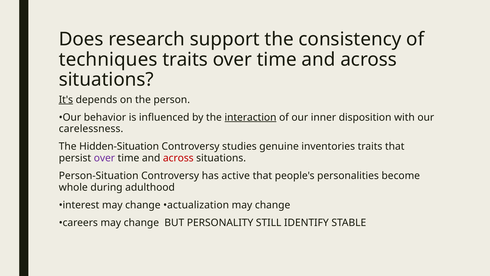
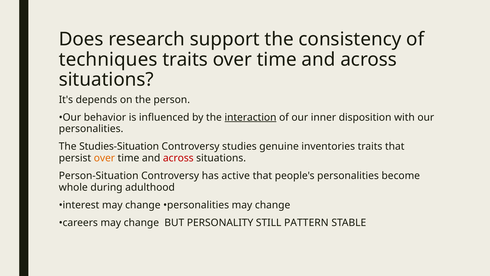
It's underline: present -> none (66, 100)
carelessness: carelessness -> personalities (91, 129)
Hidden-Situation: Hidden-Situation -> Studies-Situation (119, 146)
over colour: purple -> orange (104, 158)
change actualization: actualization -> personalities (196, 205)
IDENTIFY: IDENTIFY -> PATTERN (306, 222)
